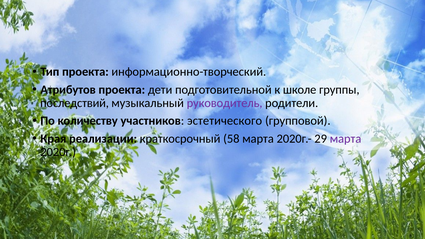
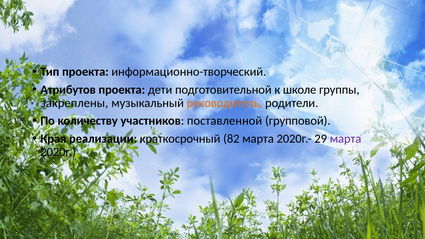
последствий: последствий -> закреплены (74, 103)
руководитель colour: purple -> orange (225, 103)
эстетического: эстетического -> поставленной (225, 121)
58: 58 -> 82 (231, 139)
